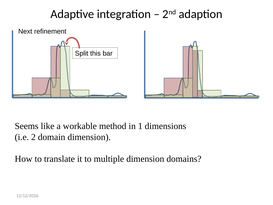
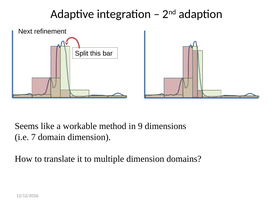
1: 1 -> 9 (140, 126)
2: 2 -> 7 (33, 137)
